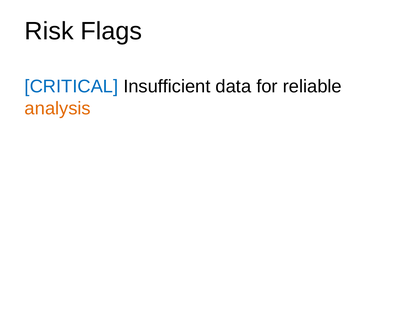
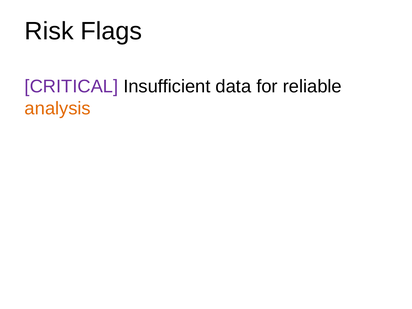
CRITICAL colour: blue -> purple (71, 86)
